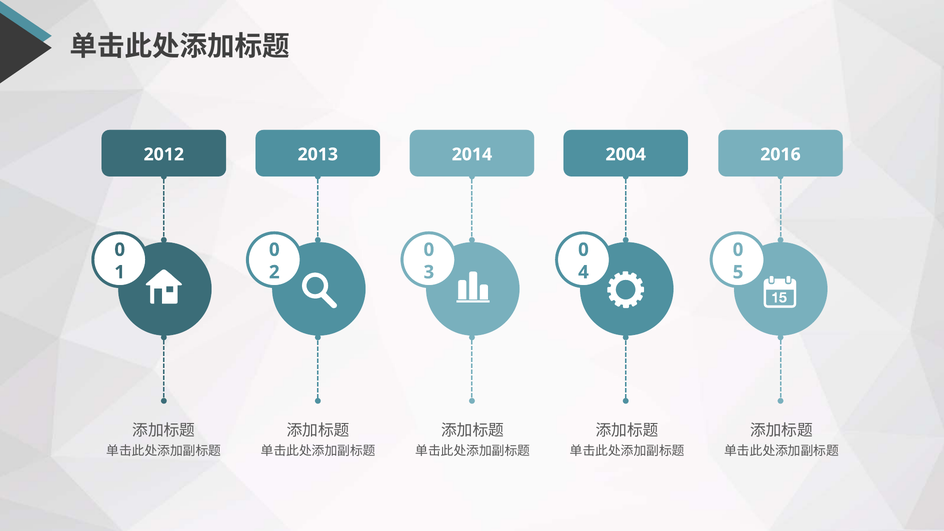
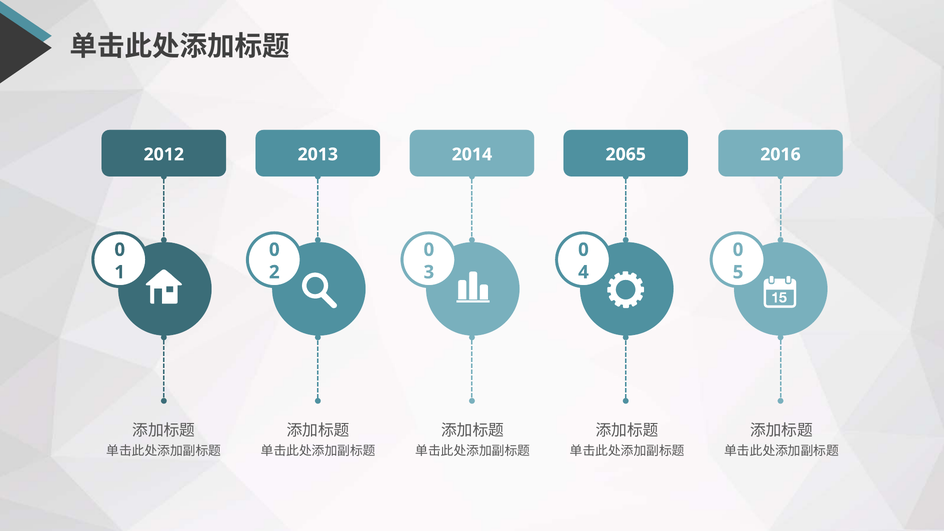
2004: 2004 -> 2065 (626, 154)
